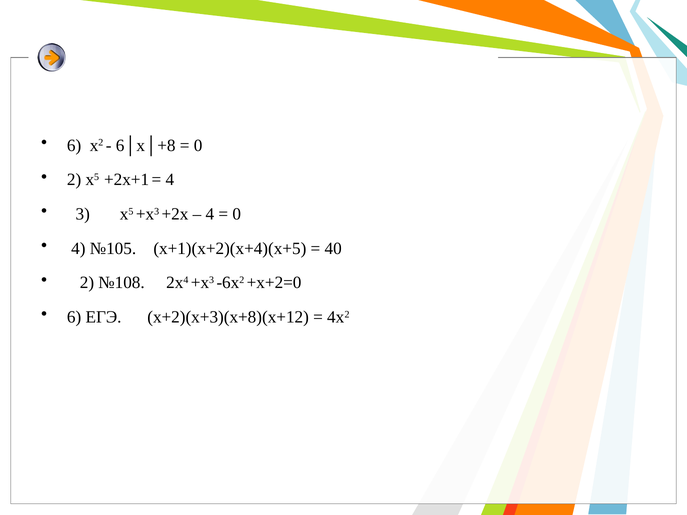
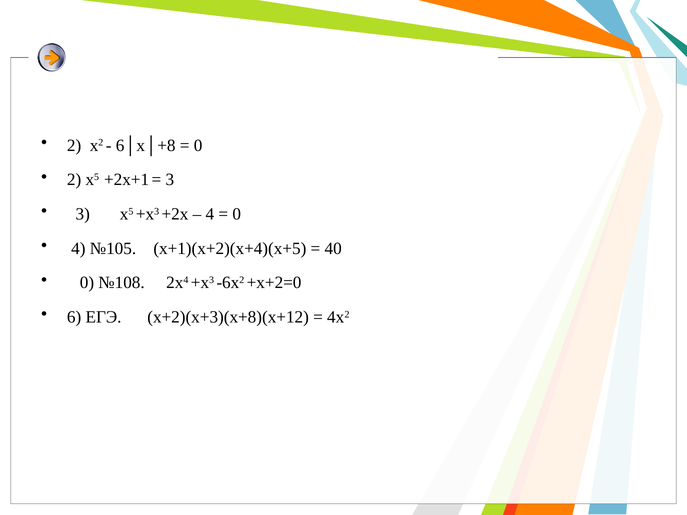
6: 6 -> 2 (74, 145)
4: 4 -> 3 (170, 180)
2: 2 -> 0 (87, 283)
